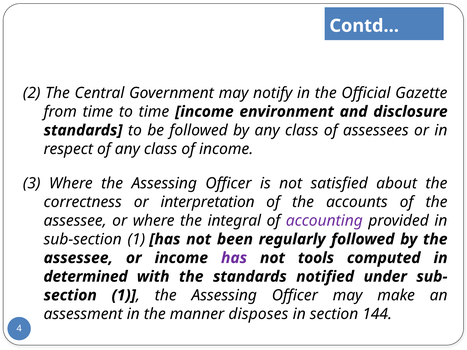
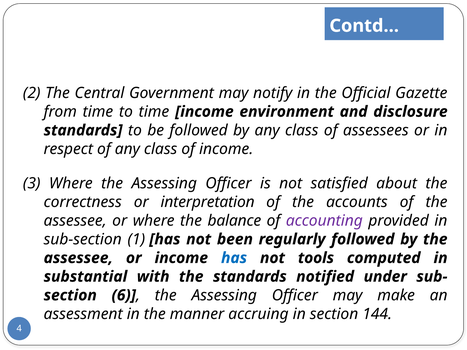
integral: integral -> balance (234, 221)
has colour: purple -> blue (234, 258)
determined: determined -> substantial (85, 277)
section 1: 1 -> 6 (124, 295)
disposes: disposes -> accruing (258, 314)
